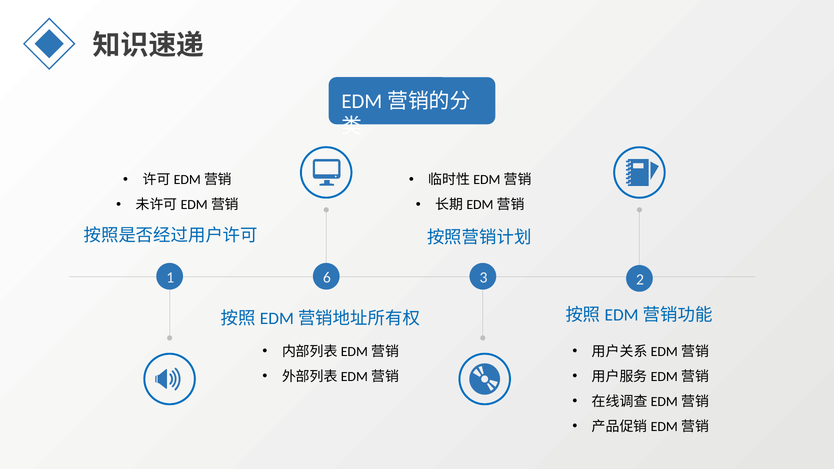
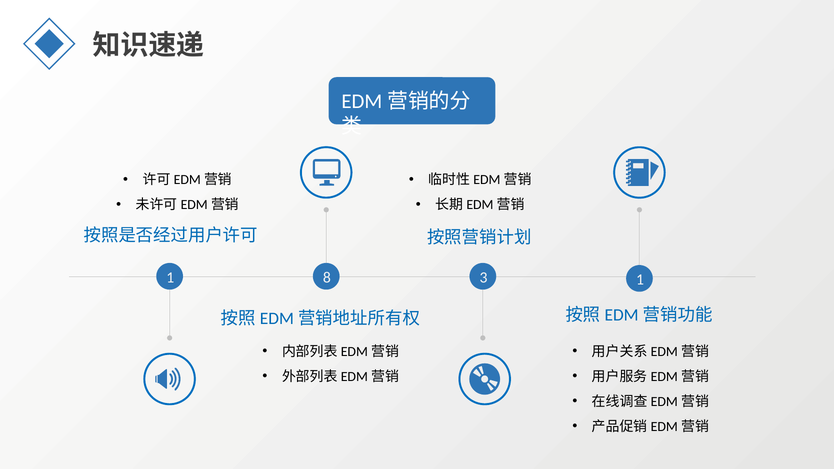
6: 6 -> 8 (327, 277)
3 2: 2 -> 1 (640, 280)
